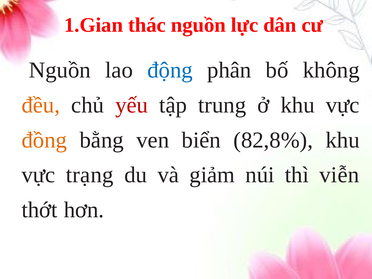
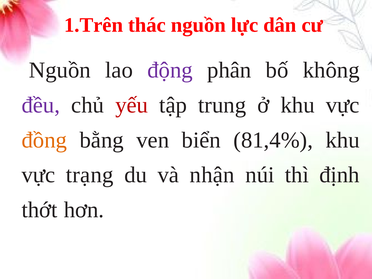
1.Gian: 1.Gian -> 1.Trên (94, 25)
động colour: blue -> purple (170, 70)
đều colour: orange -> purple (41, 105)
82,8%: 82,8% -> 81,4% (273, 140)
giảm: giảm -> nhận (212, 175)
viễn: viễn -> định (339, 175)
